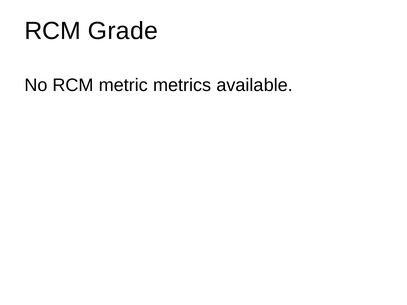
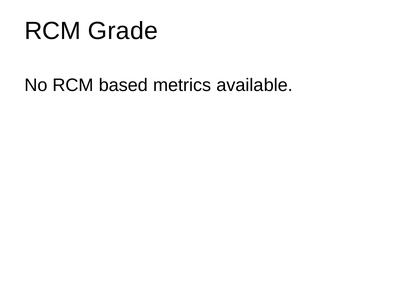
metric: metric -> based (123, 85)
